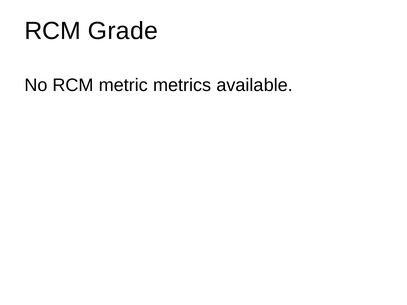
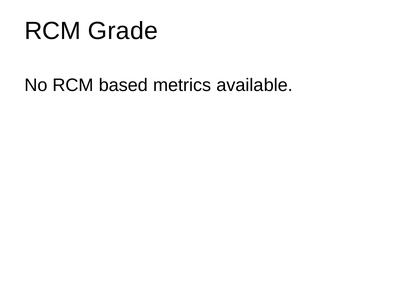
metric: metric -> based (123, 85)
